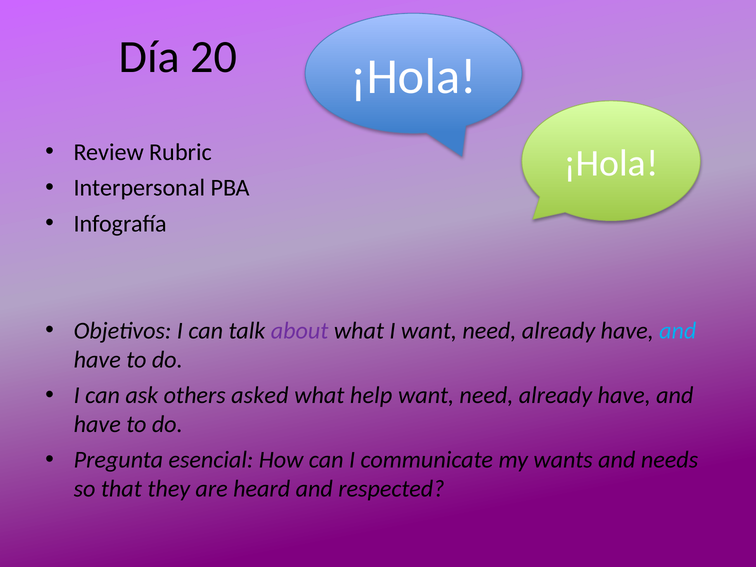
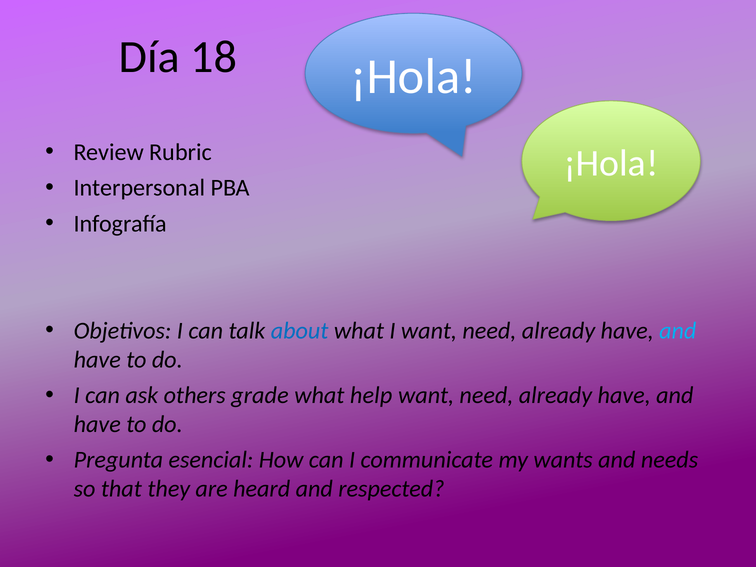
20: 20 -> 18 (214, 57)
about colour: purple -> blue (300, 331)
asked: asked -> grade (260, 395)
